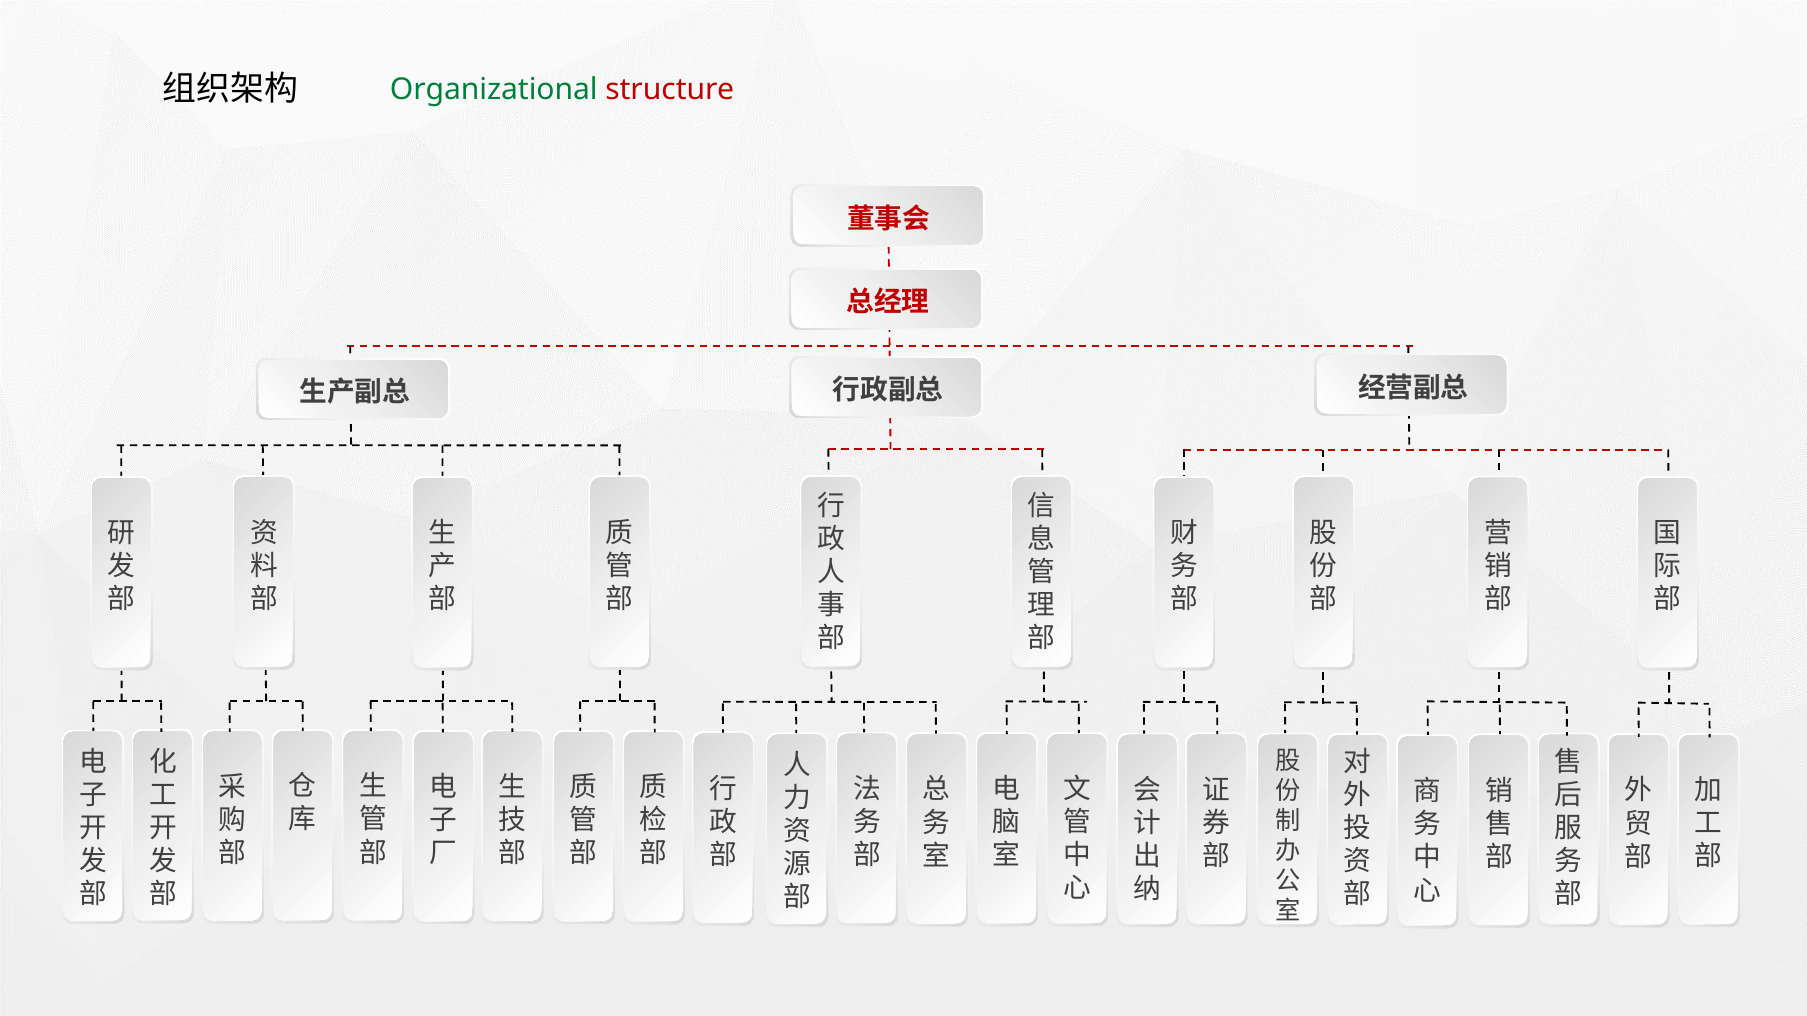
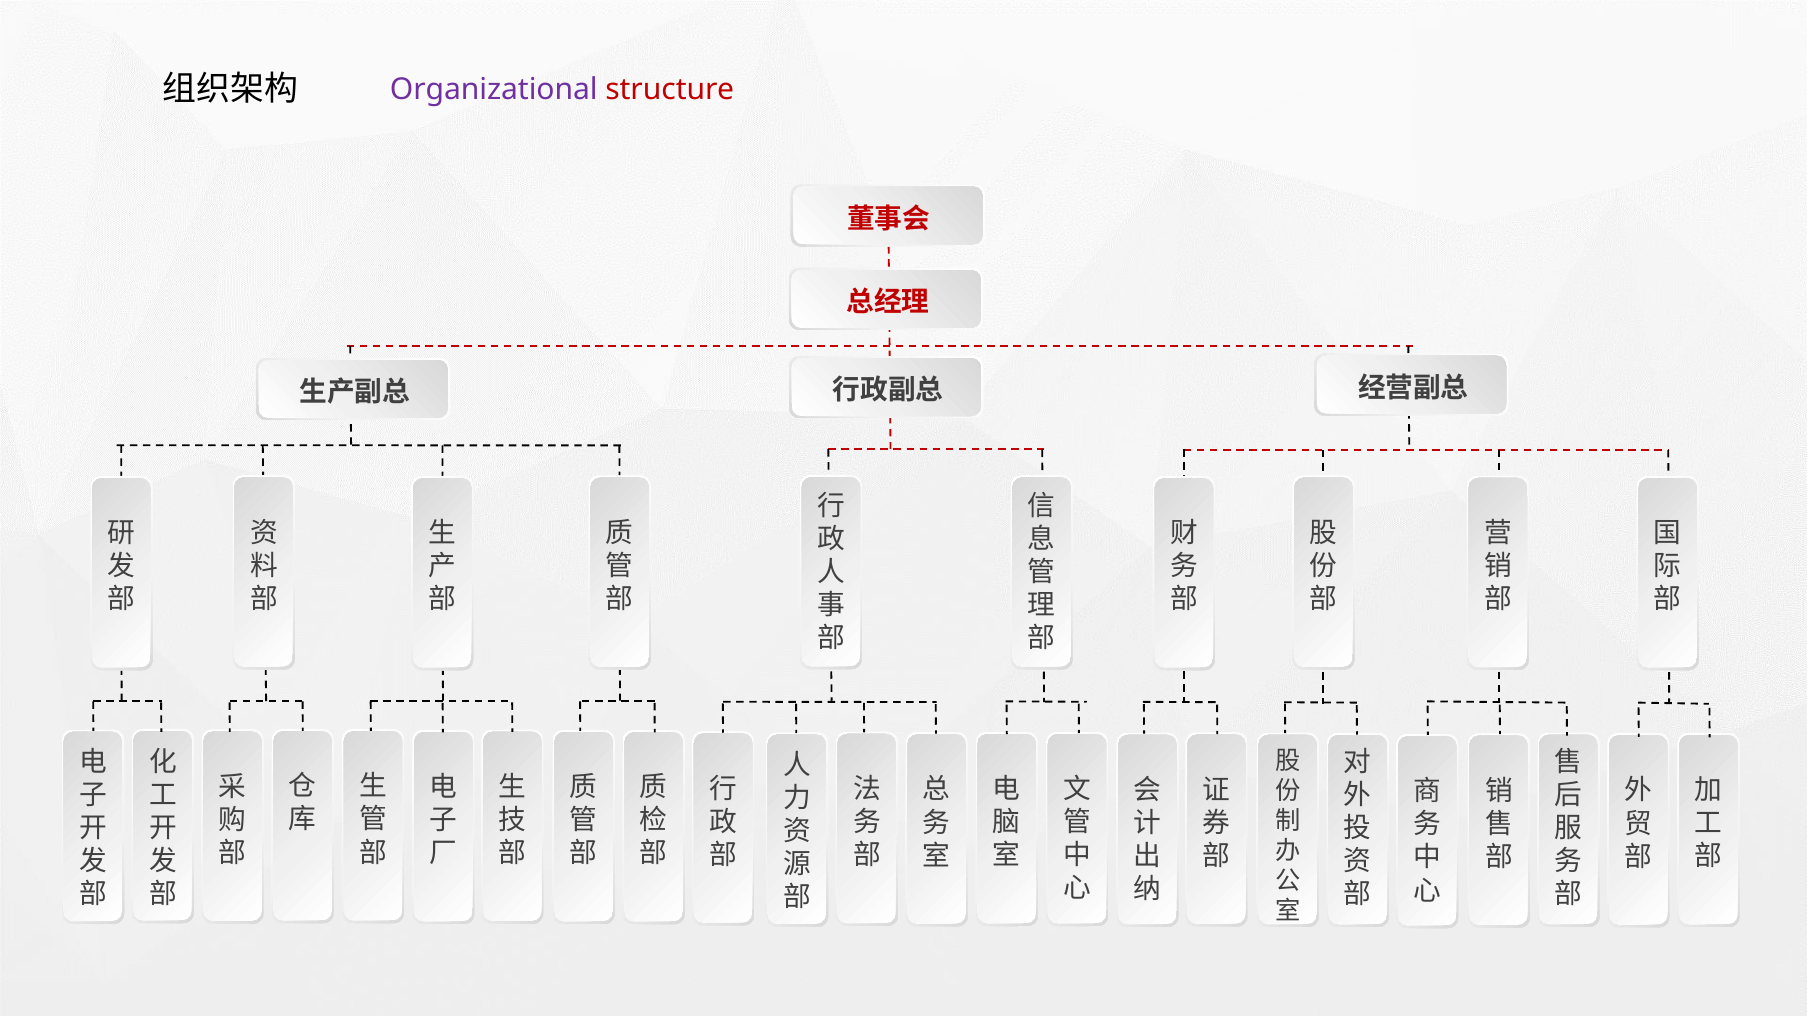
Organizational colour: green -> purple (494, 90)
